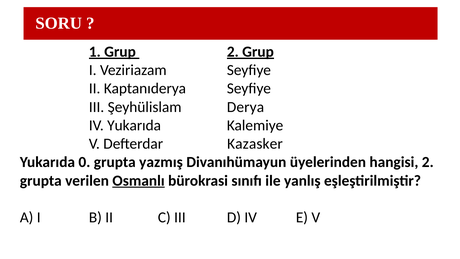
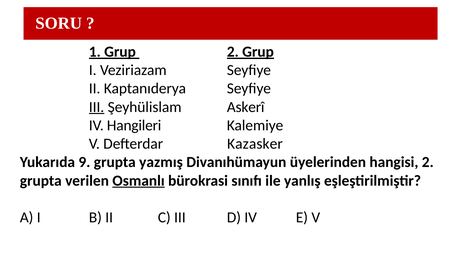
III underline: none -> present (97, 107)
Derya: Derya -> Askerî (246, 107)
IV Yukarıda: Yukarıda -> Hangileri (134, 125)
0: 0 -> 9 (84, 162)
